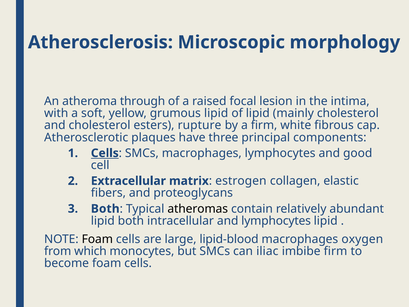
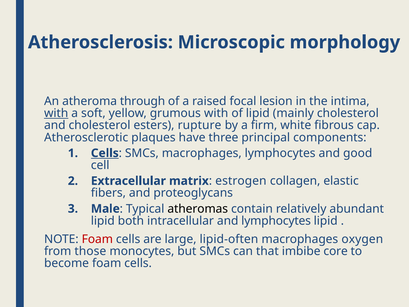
with underline: none -> present (56, 113)
grumous lipid: lipid -> with (216, 113)
Both: Both -> Male (105, 209)
Foam colour: black -> red (97, 239)
lipid-blood: lipid-blood -> lipid-often (229, 239)
which: which -> those (90, 251)
iliac: iliac -> that (267, 251)
imbibe firm: firm -> core (336, 251)
